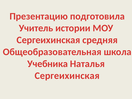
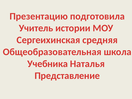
Сергеихинская: Сергеихинская -> Представление (67, 76)
